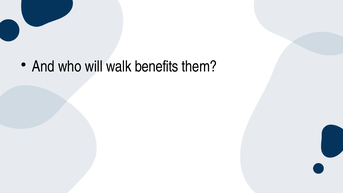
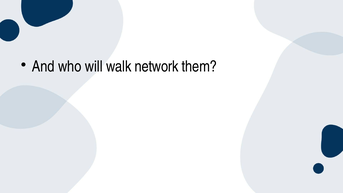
benefits: benefits -> network (157, 67)
